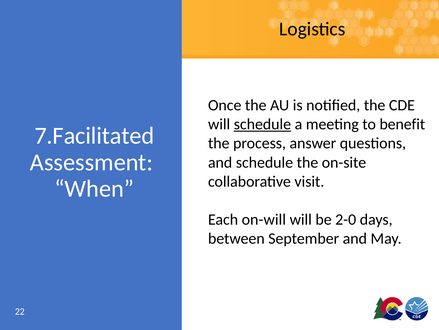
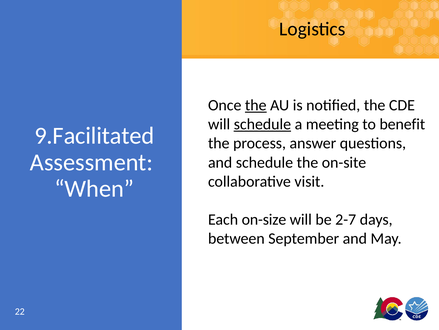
the underline: none -> present (256, 105)
7.Facilitated: 7.Facilitated -> 9.Facilitated (94, 136)
on-will: on-will -> on-size (264, 219)
2-0: 2-0 -> 2-7 (346, 219)
